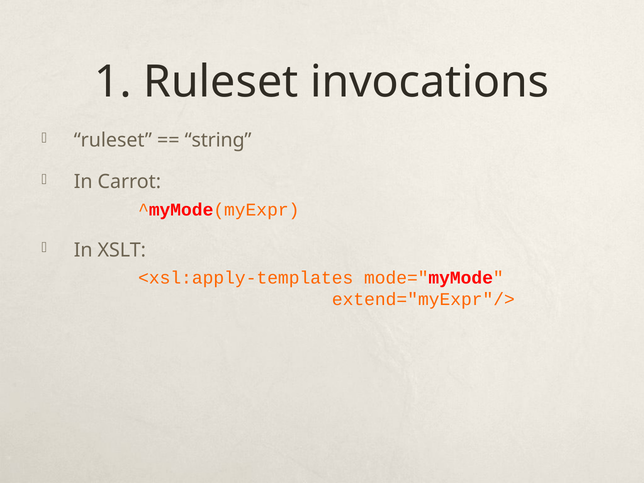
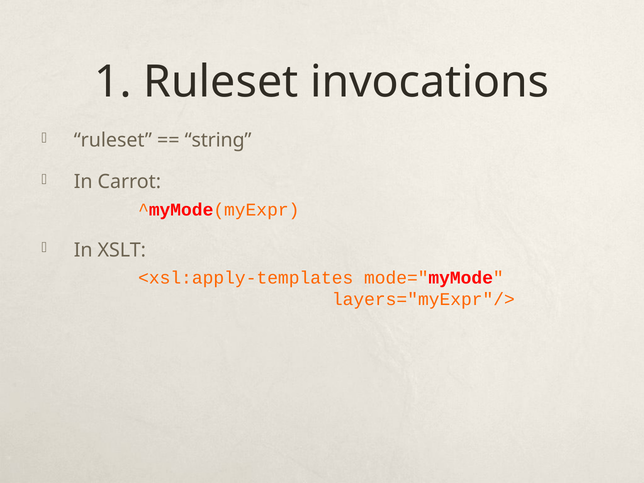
extend="myExpr"/>: extend="myExpr"/> -> layers="myExpr"/> (423, 300)
